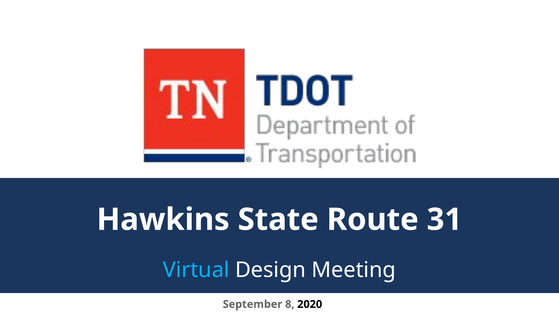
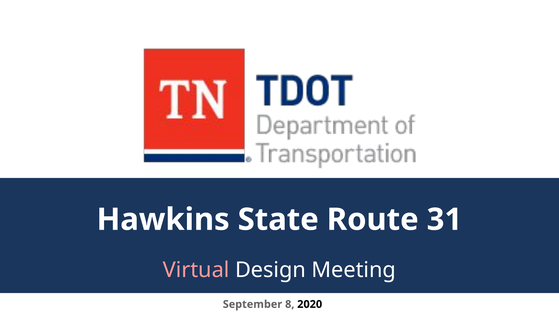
Virtual colour: light blue -> pink (196, 271)
